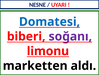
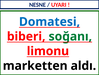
soğanı colour: purple -> green (70, 36)
